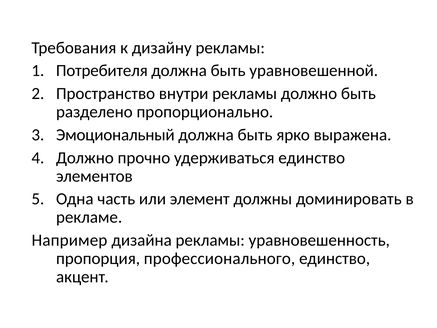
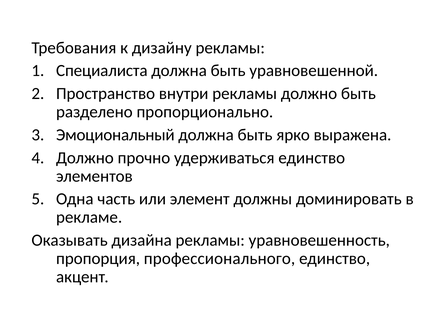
Потребителя: Потребителя -> Специалиста (102, 71)
Например: Например -> Оказывать (70, 240)
